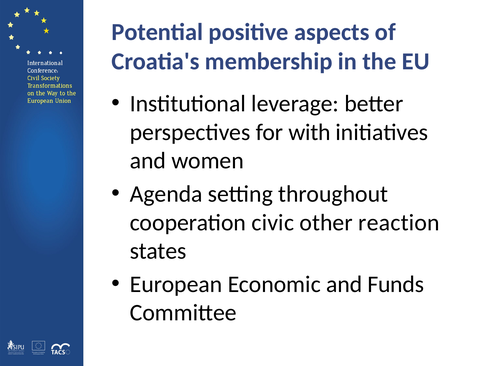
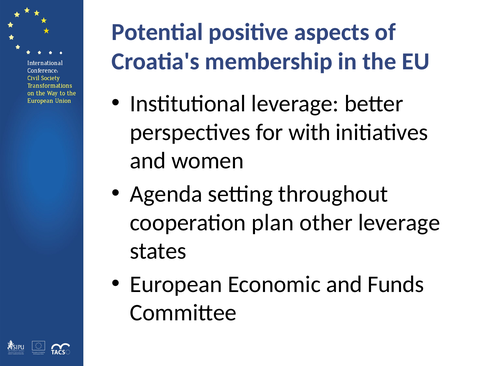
civic: civic -> plan (273, 223)
other reaction: reaction -> leverage (399, 223)
